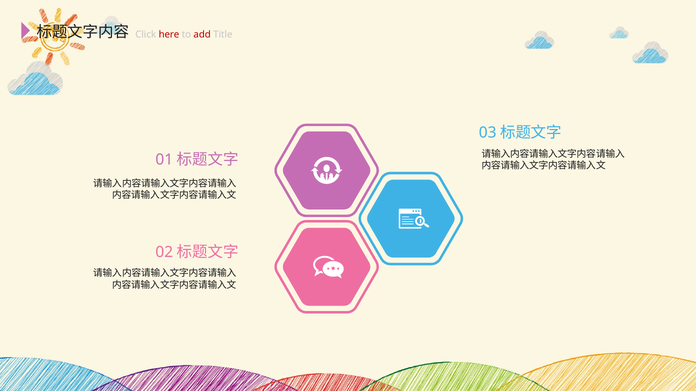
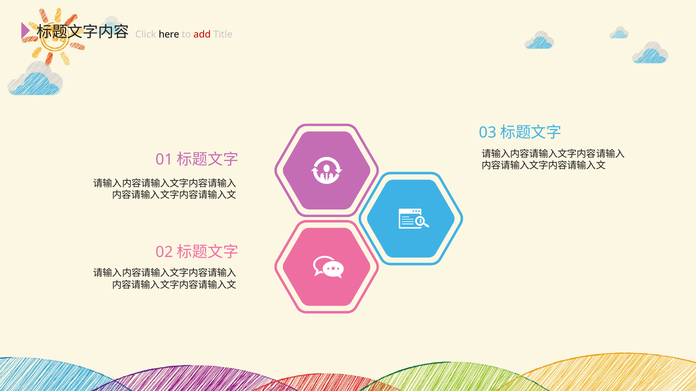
here colour: red -> black (169, 35)
